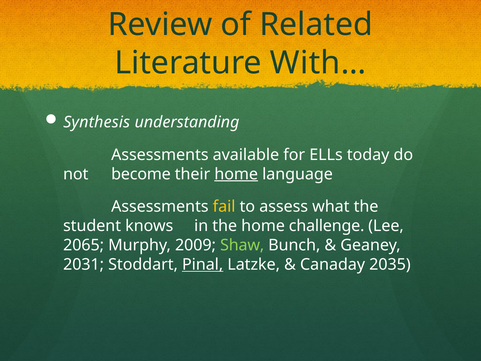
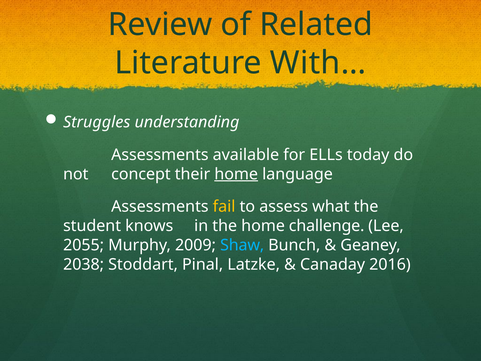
Synthesis: Synthesis -> Struggles (97, 122)
become: become -> concept (141, 174)
2065: 2065 -> 2055 (84, 245)
Shaw colour: light green -> light blue (242, 245)
2031: 2031 -> 2038 (84, 264)
Pinal underline: present -> none (203, 264)
2035: 2035 -> 2016 (390, 264)
